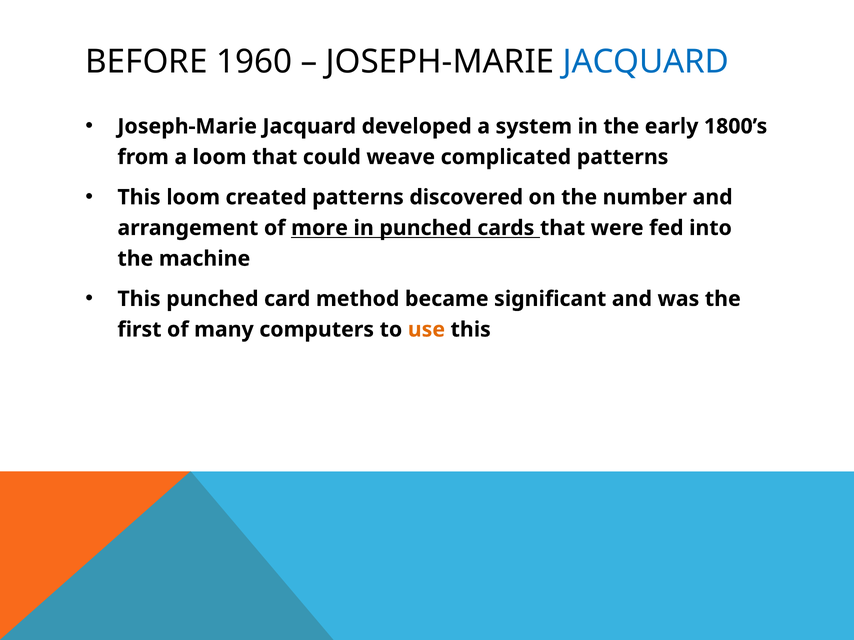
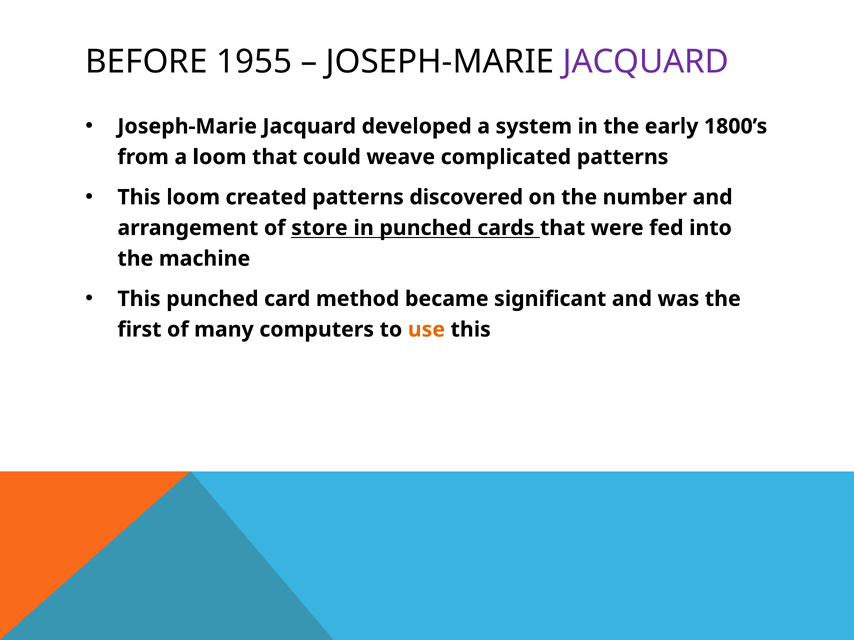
1960: 1960 -> 1955 (254, 62)
JACQUARD colour: blue -> purple (646, 62)
more: more -> store (319, 228)
